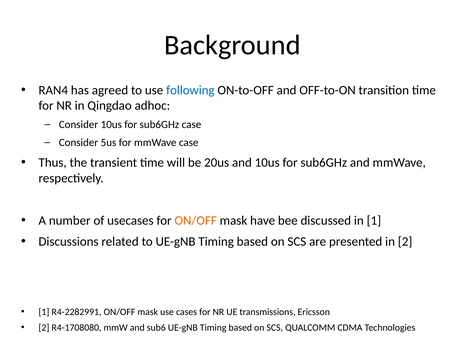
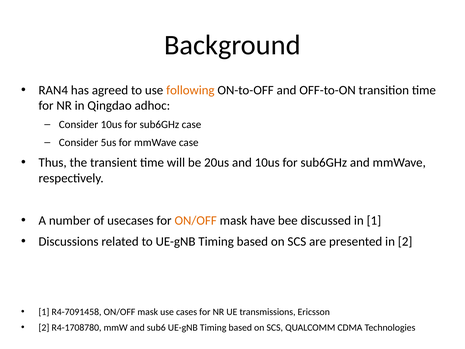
following colour: blue -> orange (190, 90)
R4-2282991: R4-2282991 -> R4-7091458 (76, 312)
R4-1708080: R4-1708080 -> R4-1708780 (76, 327)
